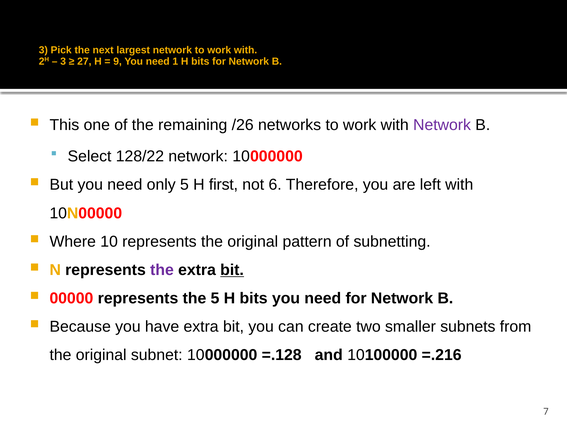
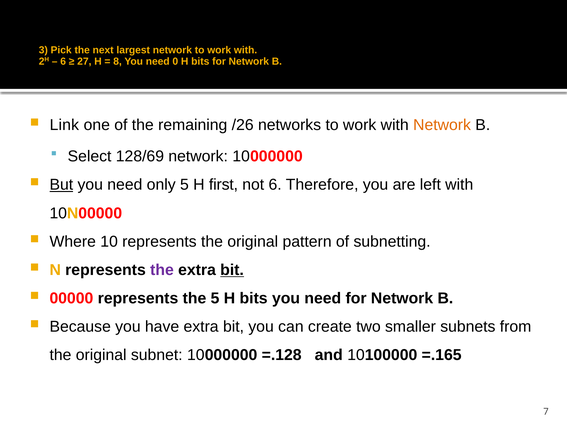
3: 3 -> 6 (63, 61)
9: 9 -> 8 (118, 61)
1: 1 -> 0 (175, 61)
This: This -> Link (64, 125)
Network colour: purple -> orange (442, 125)
128/22: 128/22 -> 128/69 (140, 156)
But underline: none -> present (61, 185)
=.216: =.216 -> =.165 (442, 355)
